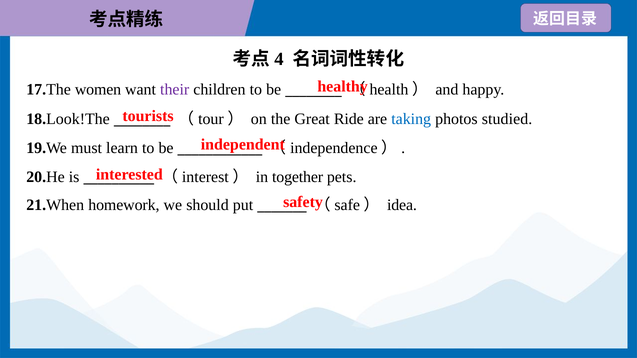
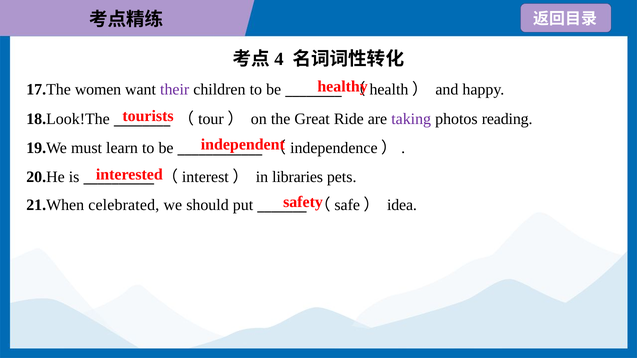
taking colour: blue -> purple (411, 119)
studied: studied -> reading (507, 119)
together: together -> libraries (298, 177)
homework: homework -> celebrated (124, 205)
